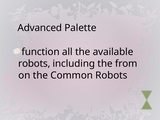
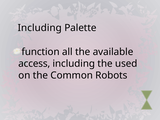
Advanced: Advanced -> Including (40, 28)
robots: robots -> access (34, 64)
from: from -> used (126, 64)
